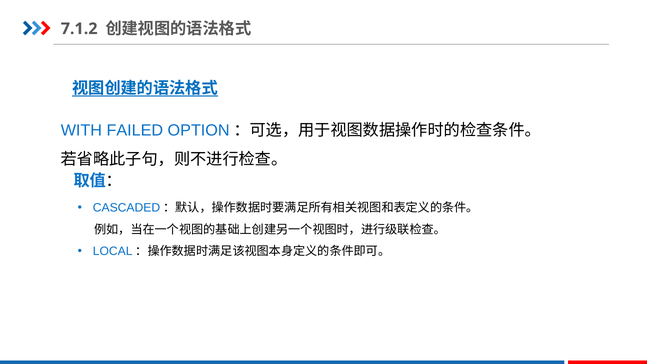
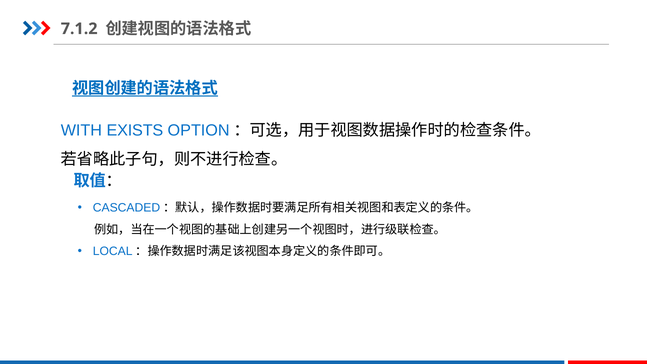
FAILED: FAILED -> EXISTS (135, 130)
